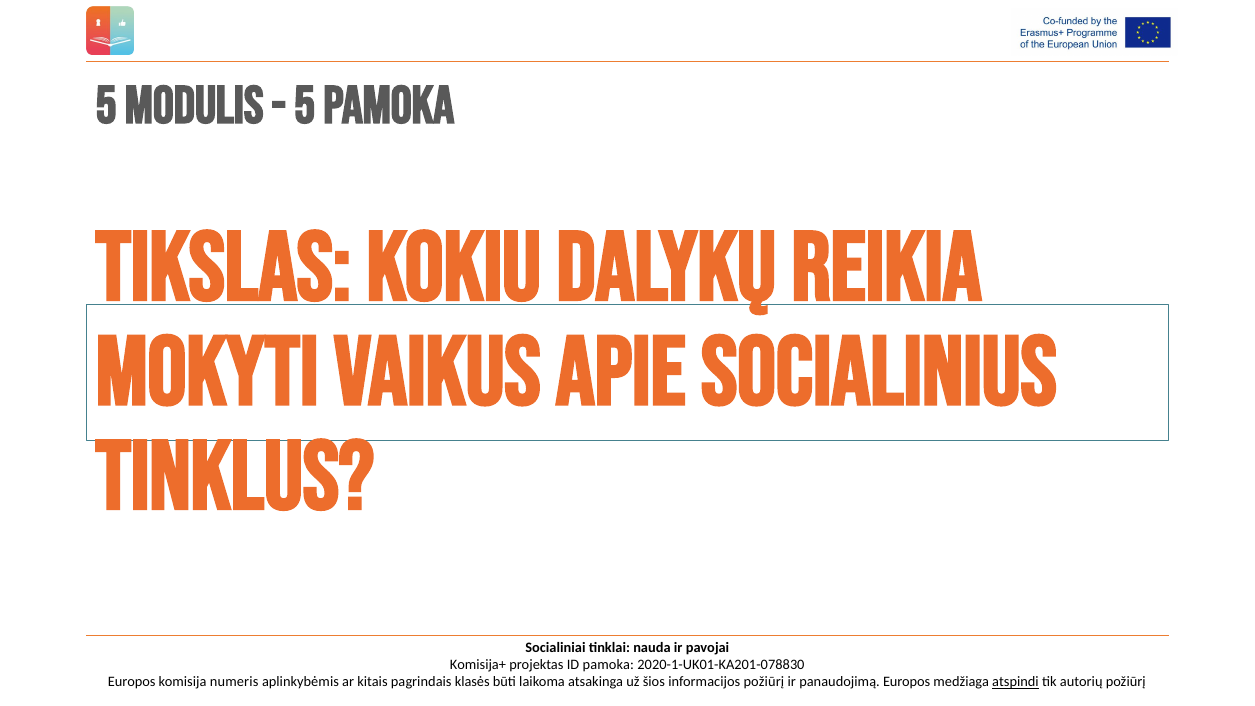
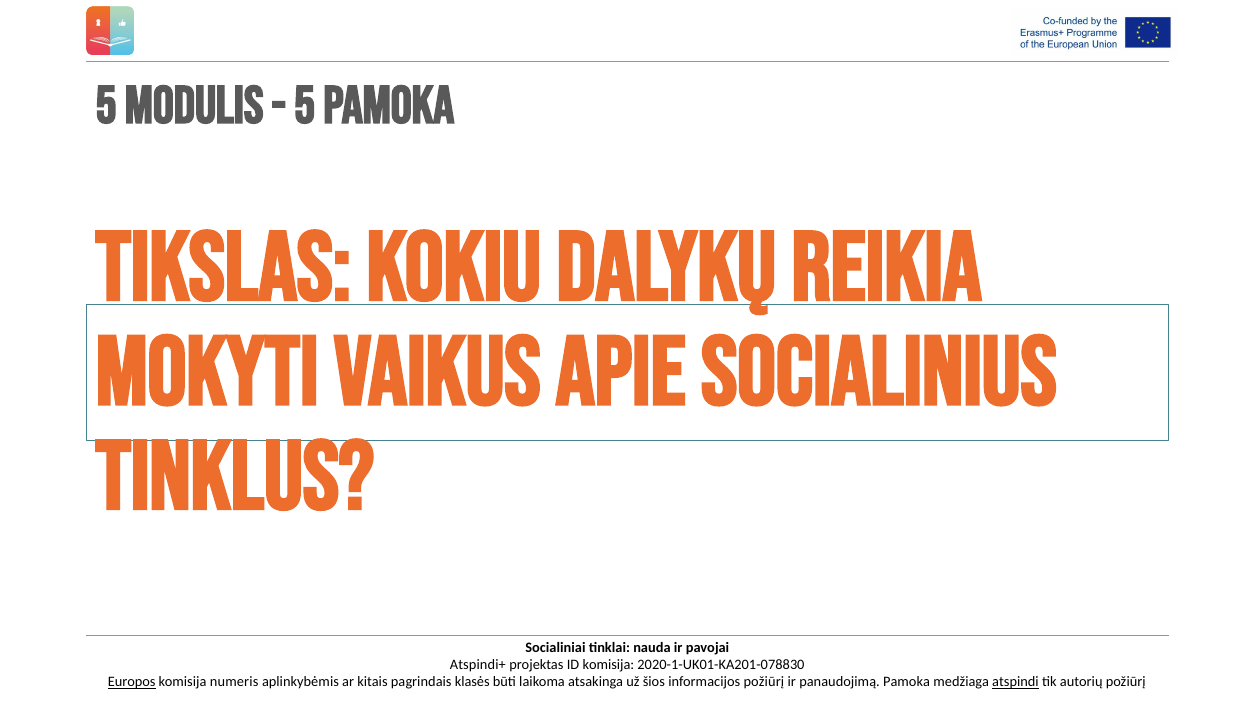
Komisija+: Komisija+ -> Atspindi+ (478, 665)
ID pamoka: pamoka -> komisija (608, 665)
Europos underline: none -> present (132, 682)
panaudojimą Europos: Europos -> Pamoka (907, 682)
